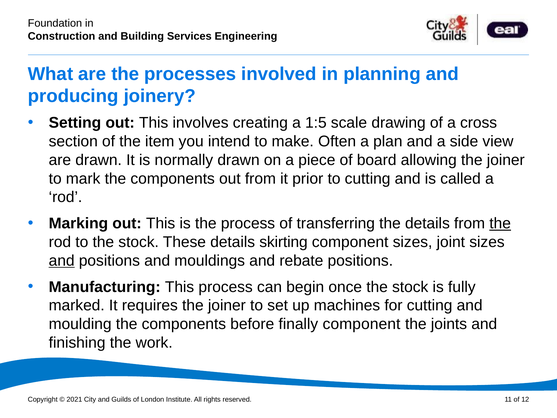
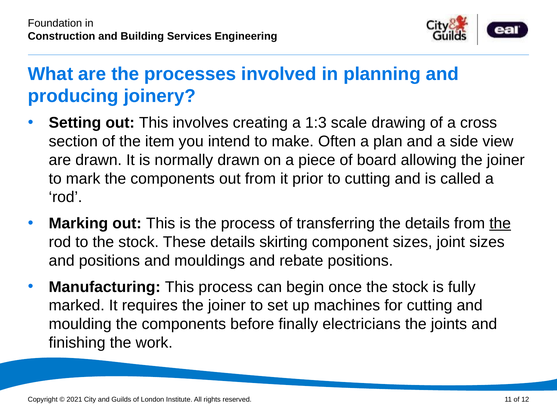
1:5: 1:5 -> 1:3 (316, 123)
and underline: present -> none (62, 260)
finally component: component -> electricians (362, 324)
